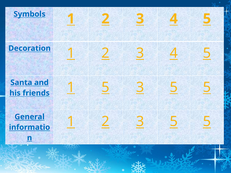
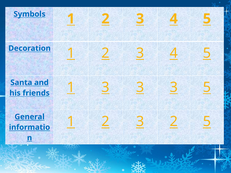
1 5: 5 -> 3 (106, 87)
5: 5 -> 3 (174, 87)
2 3 5: 5 -> 2 (174, 122)
